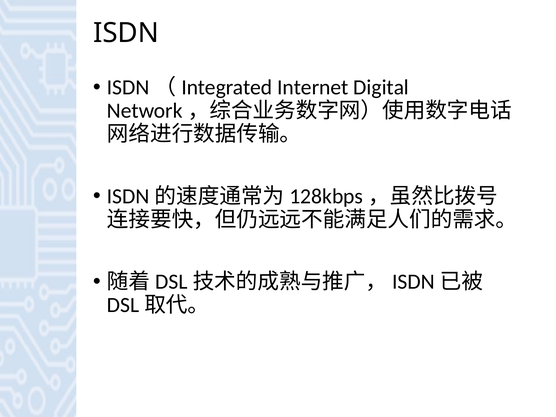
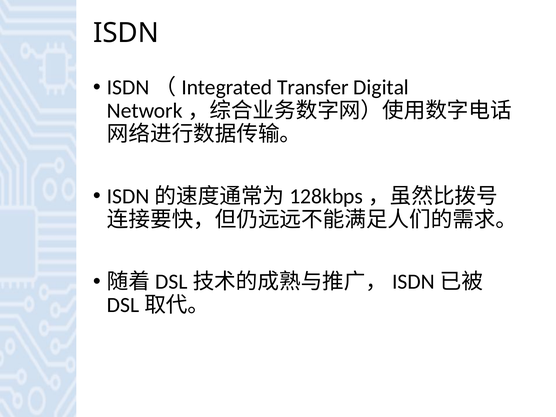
Internet: Internet -> Transfer (313, 87)
